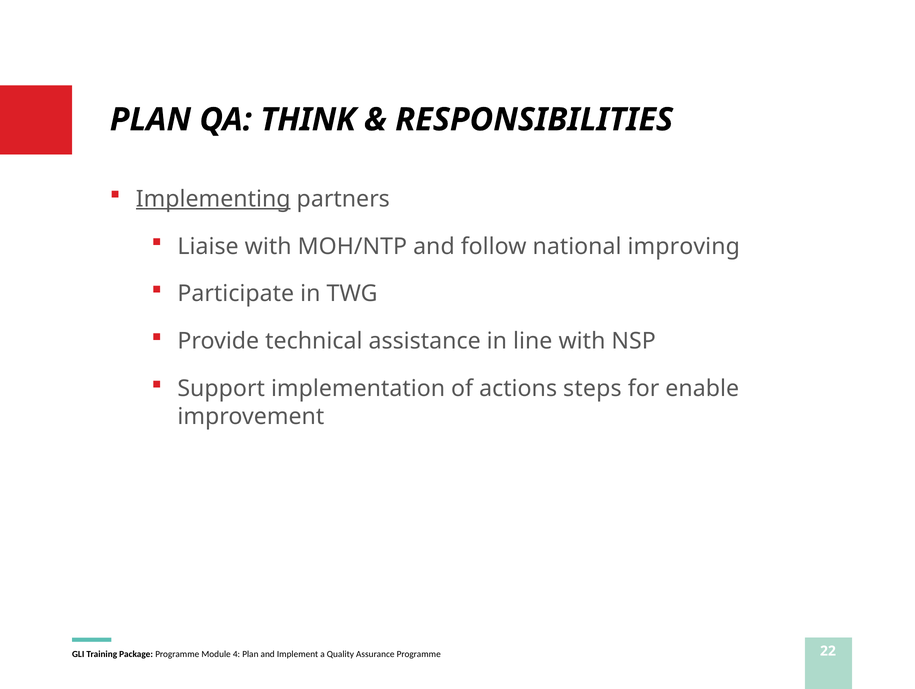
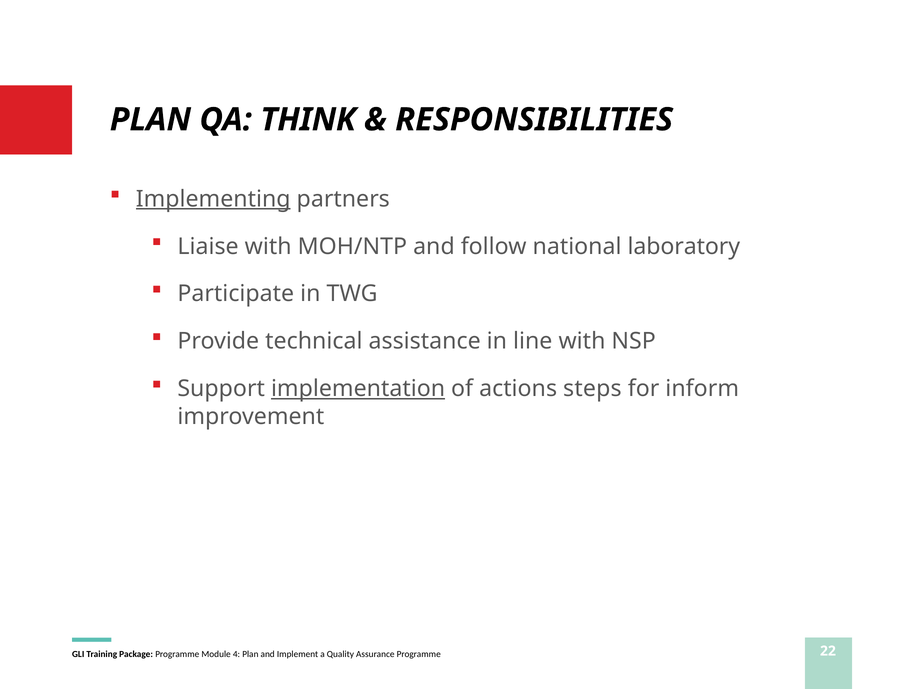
improving: improving -> laboratory (684, 246)
implementation underline: none -> present (358, 389)
enable: enable -> inform (702, 389)
